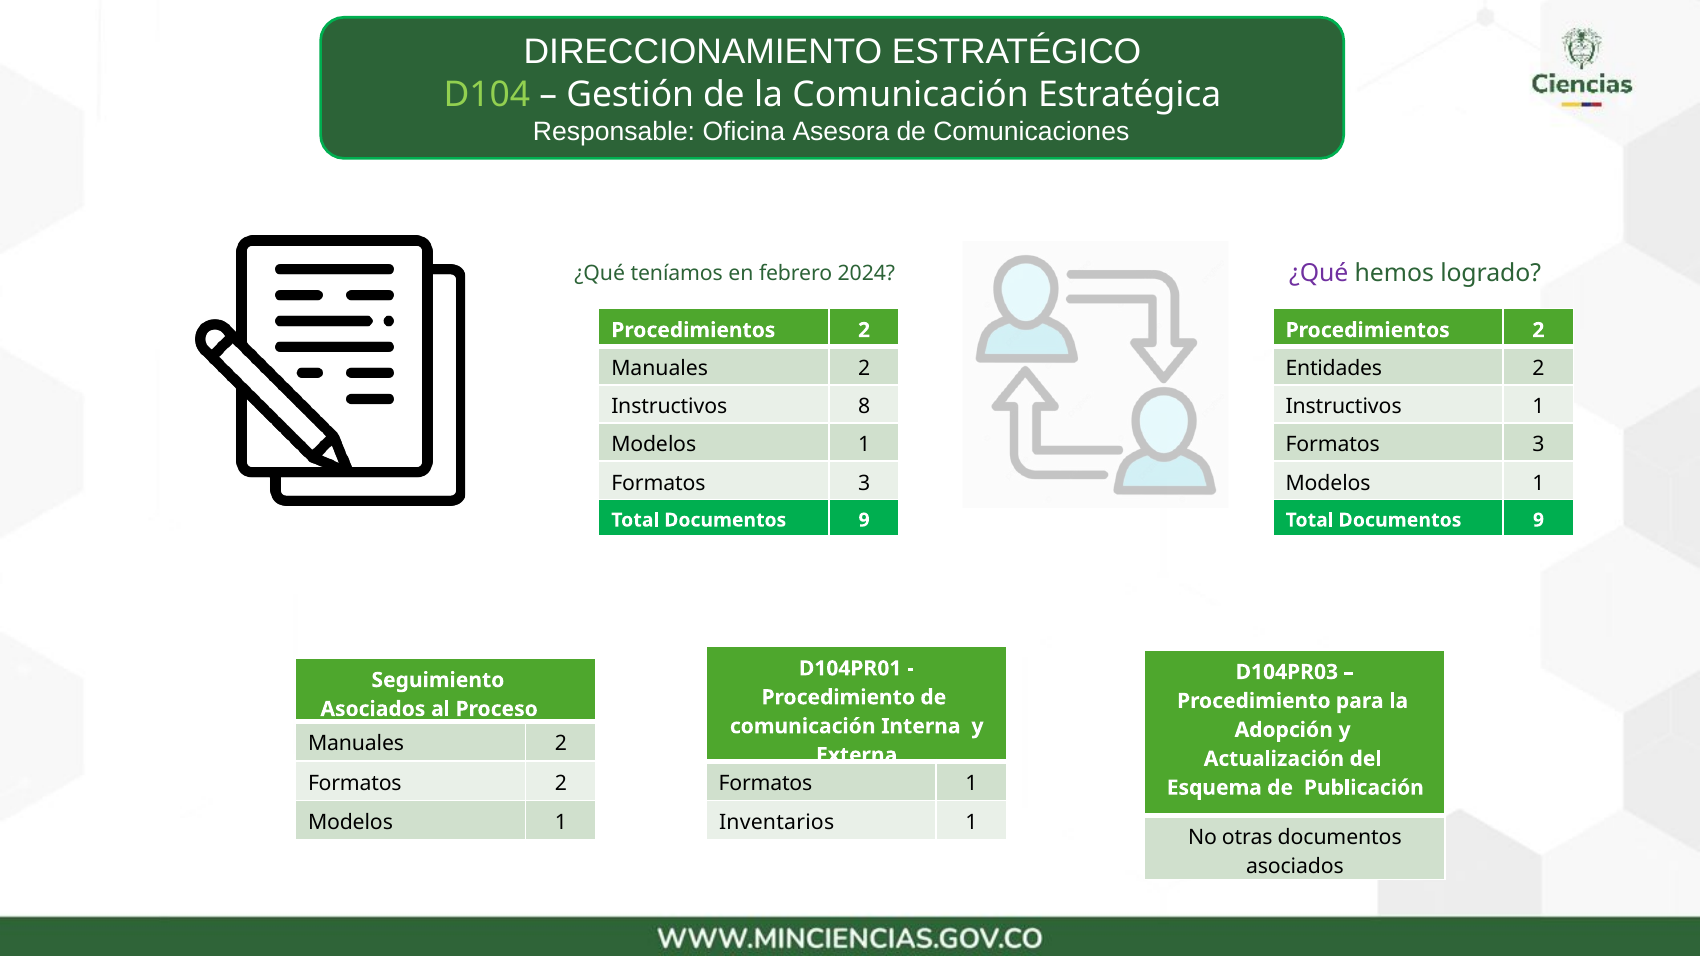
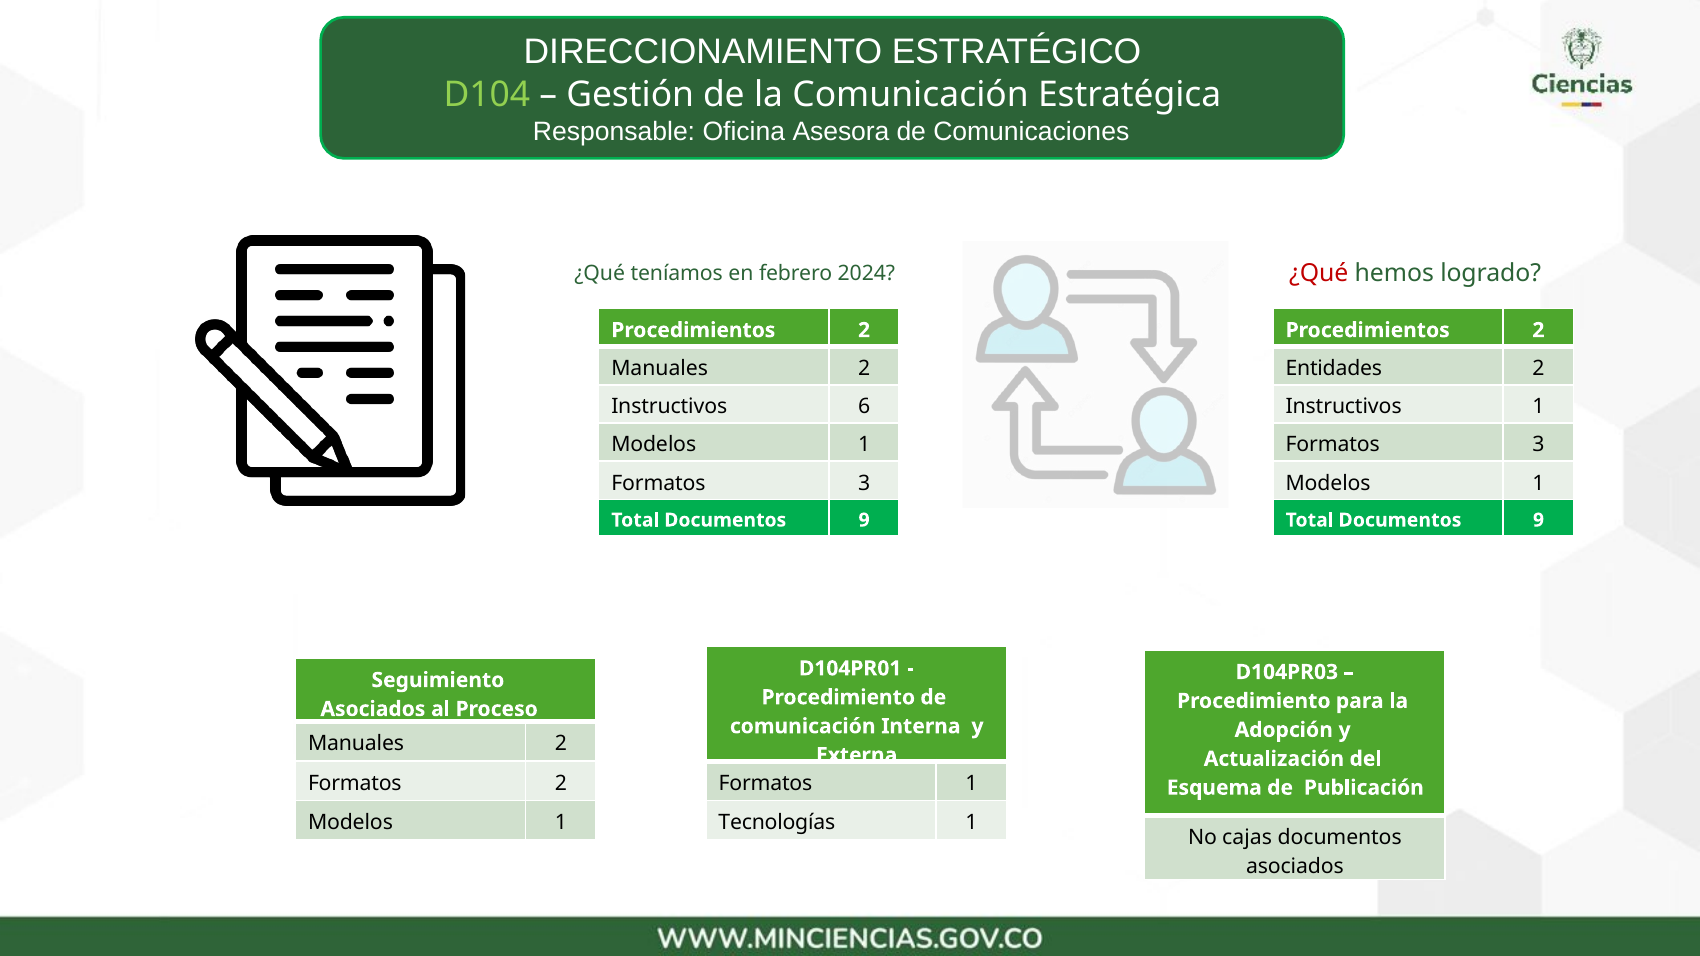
¿Qué colour: purple -> red (1319, 273)
8: 8 -> 6 (864, 407)
Inventarios: Inventarios -> Tecnologías (777, 823)
otras: otras -> cajas (1247, 838)
